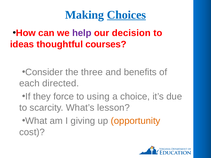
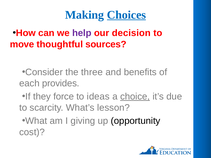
ideas: ideas -> move (22, 44)
courses: courses -> sources (106, 44)
directed: directed -> provides (61, 84)
using: using -> ideas (98, 97)
choice underline: none -> present (135, 97)
opportunity colour: orange -> black (136, 121)
